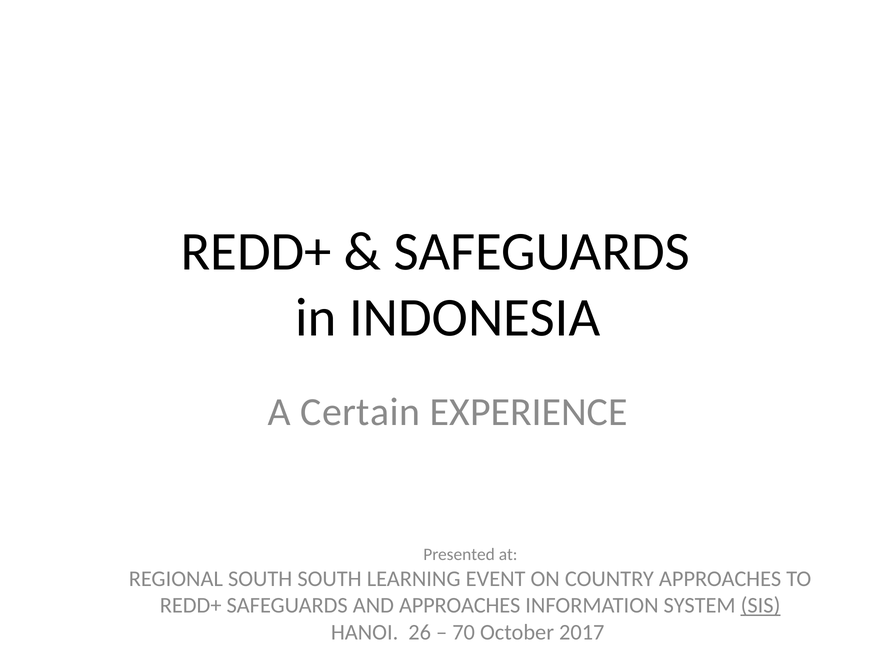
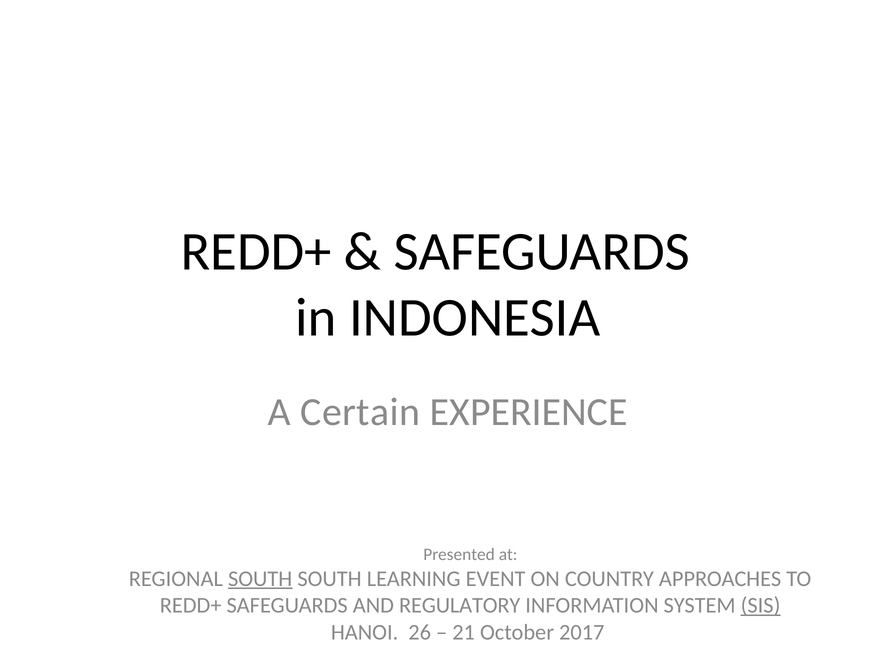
SOUTH underline: none -> present (260, 579)
AND APPROACHES: APPROACHES -> REGULATORY (460, 606)
70: 70 -> 21 (464, 632)
